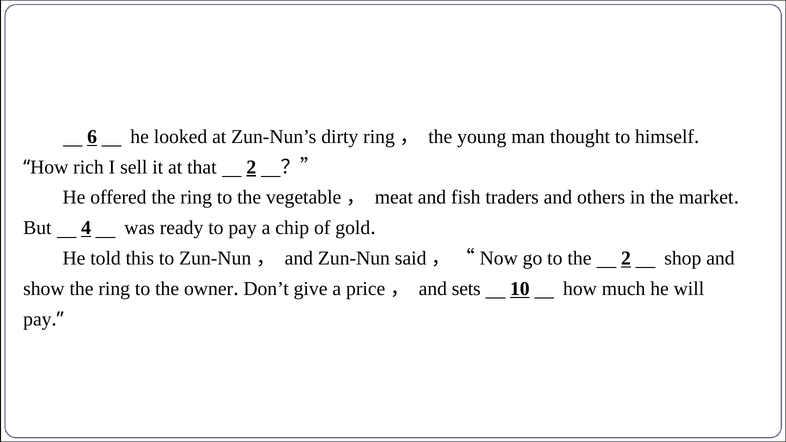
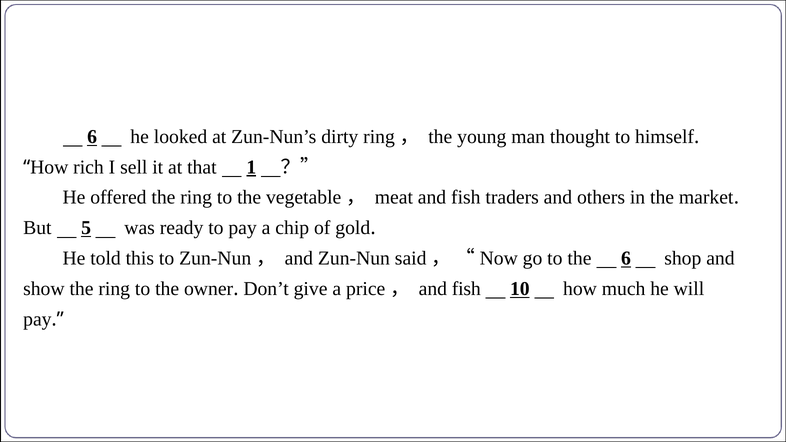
that 2: 2 -> 1 (251, 167)
4: 4 -> 5 (86, 228)
the 2: 2 -> 6 (626, 258)
price， and sets: sets -> fish (466, 289)
